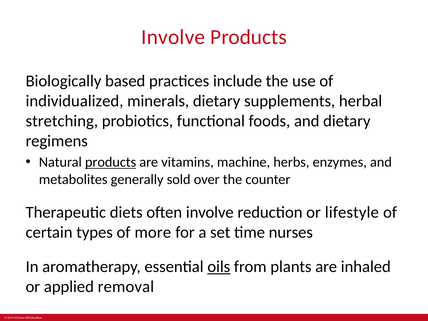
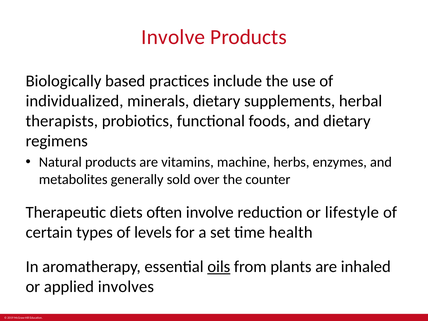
stretching: stretching -> therapists (62, 121)
products underline: present -> none (111, 162)
more: more -> levels (153, 232)
nurses: nurses -> health (291, 232)
removal: removal -> involves (126, 287)
